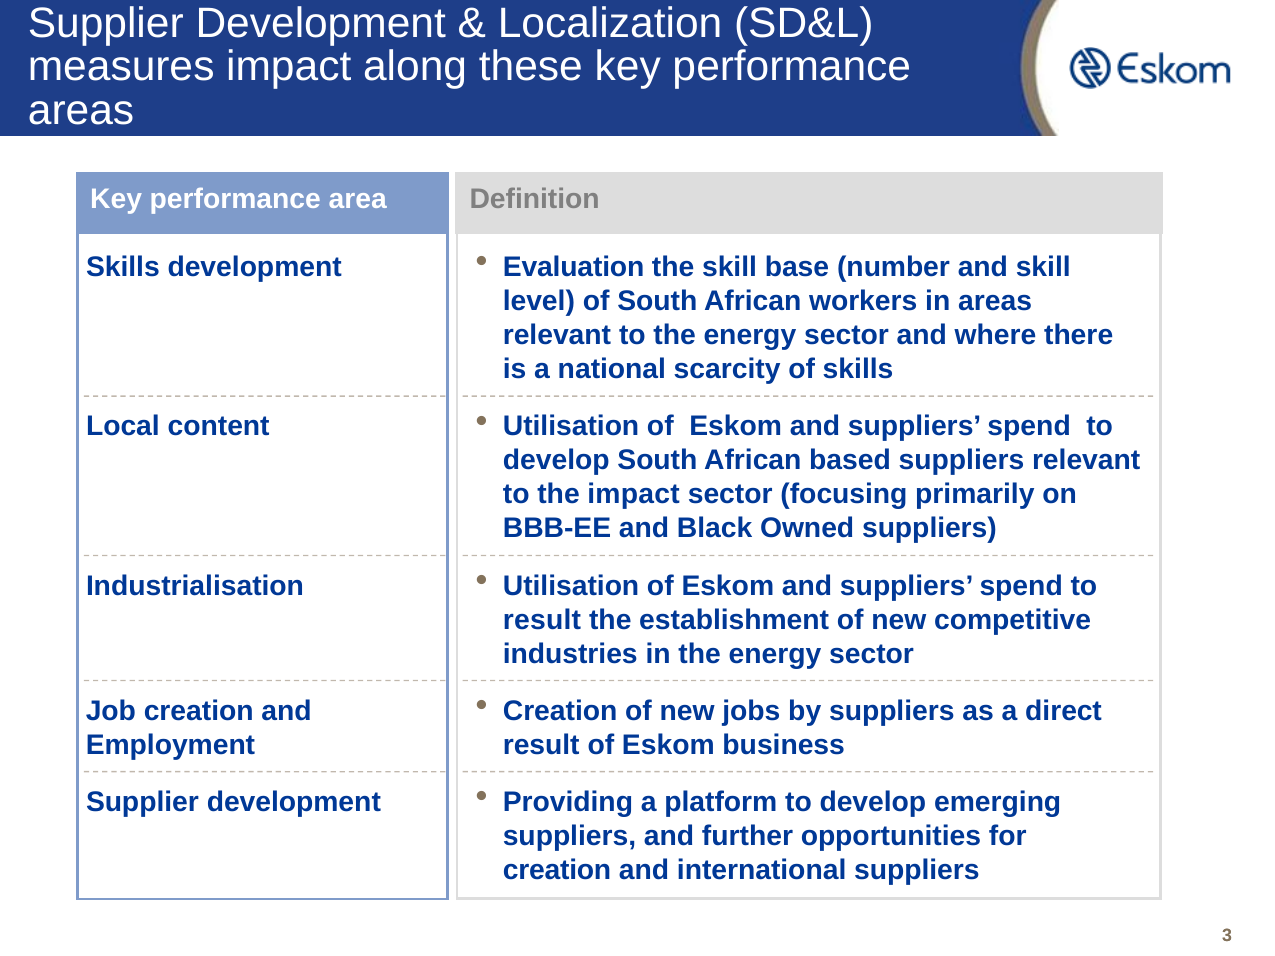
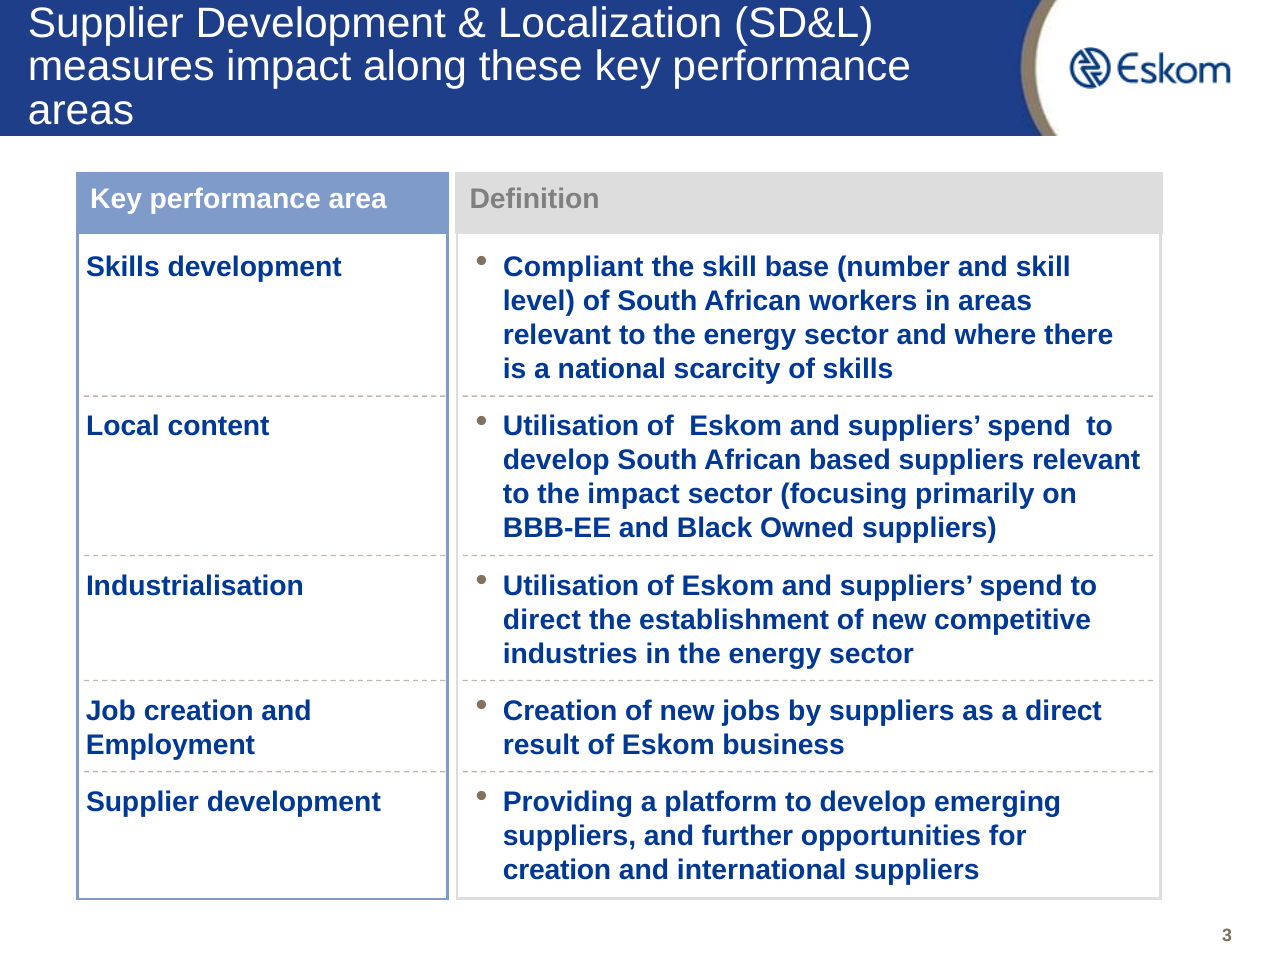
Evaluation: Evaluation -> Compliant (573, 267)
result: result -> direct (542, 620)
